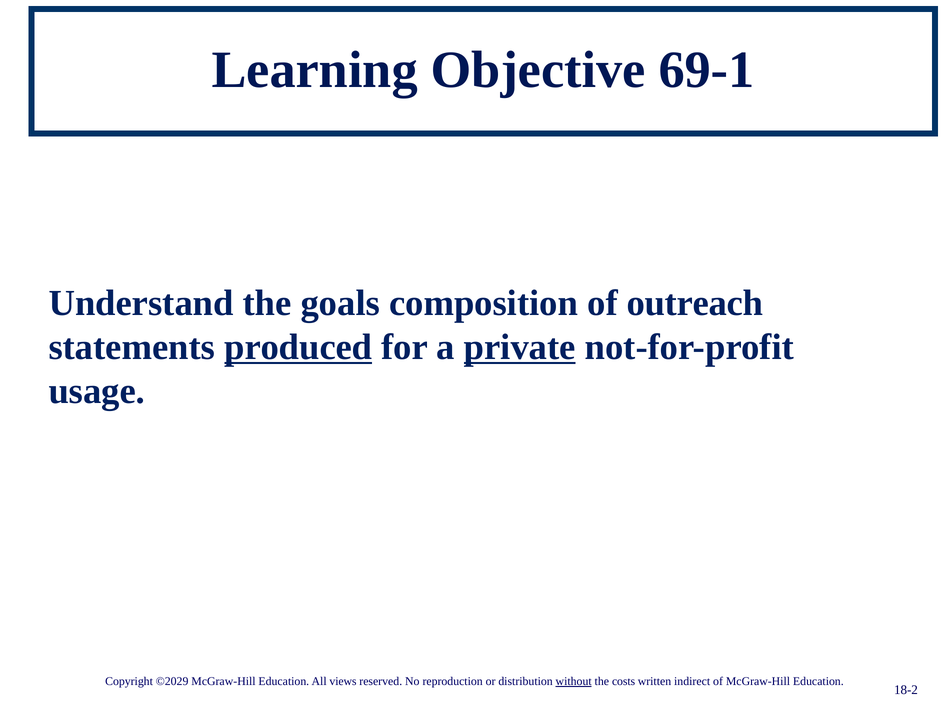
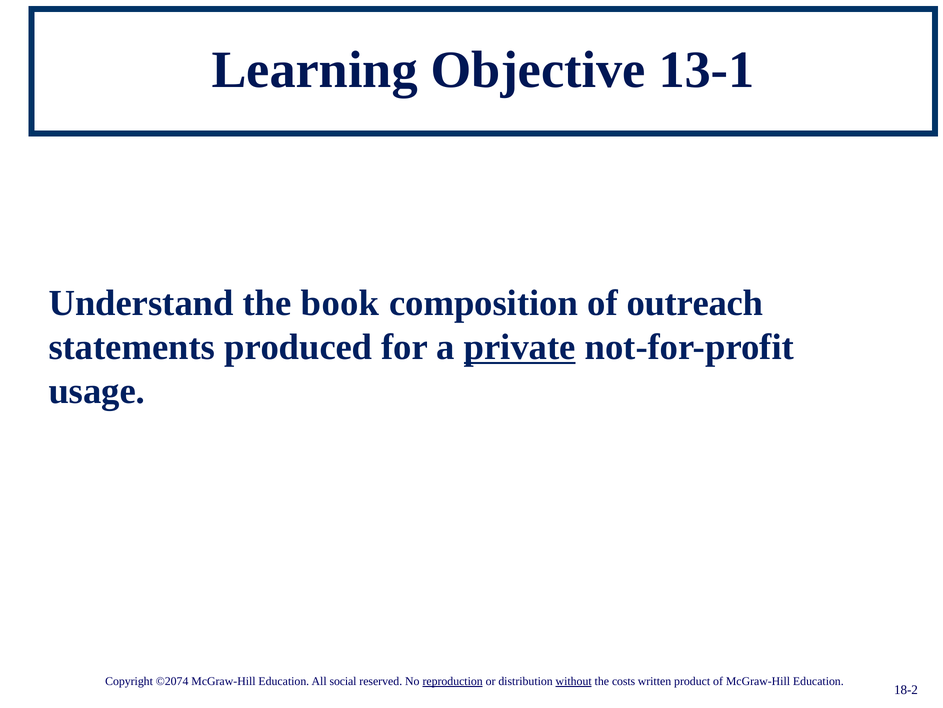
69-1: 69-1 -> 13-1 (707, 70)
goals: goals -> book (340, 303)
produced underline: present -> none (298, 347)
©2029: ©2029 -> ©2074 (172, 681)
views: views -> social (343, 681)
reproduction underline: none -> present (453, 681)
indirect: indirect -> product (692, 681)
